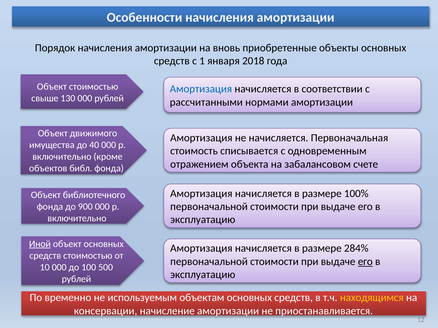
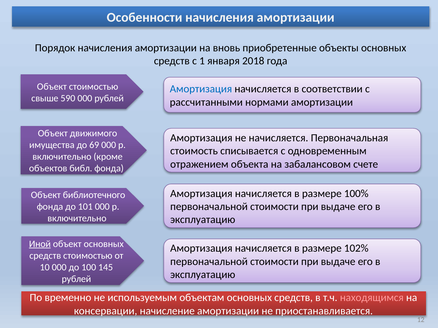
130: 130 -> 590 (68, 98)
40: 40 -> 69 (94, 145)
900: 900 -> 101 (85, 207)
284%: 284% -> 102% (356, 249)
его underline: present -> none (365, 262)
500: 500 -> 145 (106, 268)
находящимся colour: yellow -> pink (372, 298)
